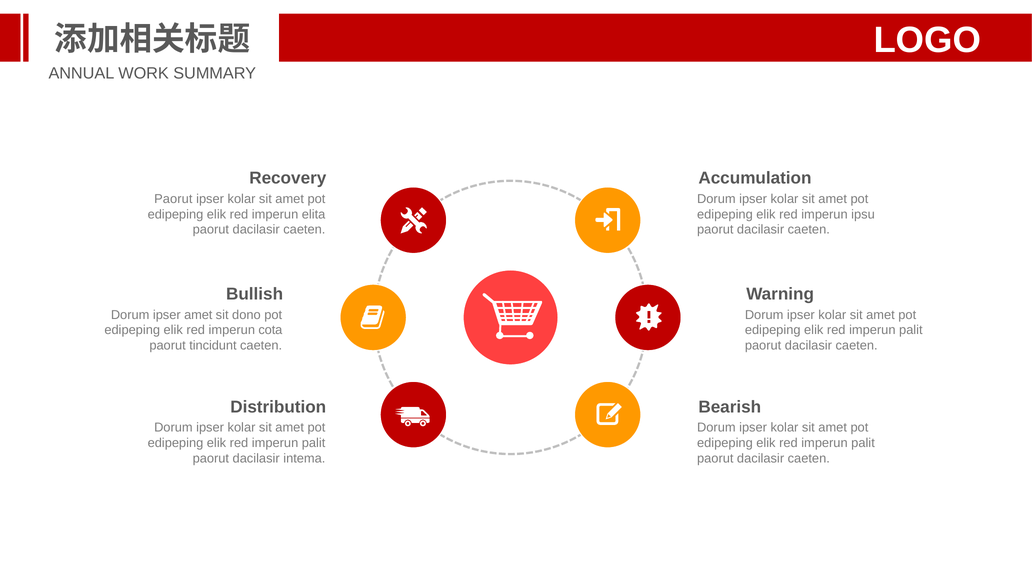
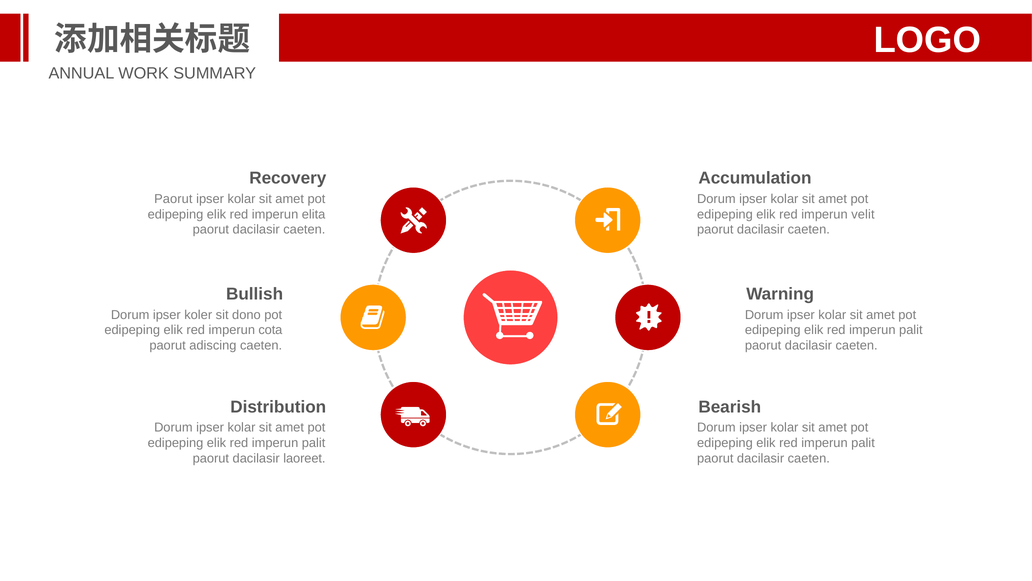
ipsu: ipsu -> velit (863, 214)
ipser amet: amet -> koler (198, 314)
tincidunt: tincidunt -> adiscing (213, 345)
intema: intema -> laoreet (304, 458)
